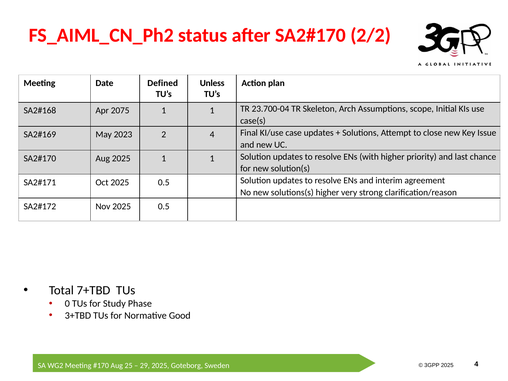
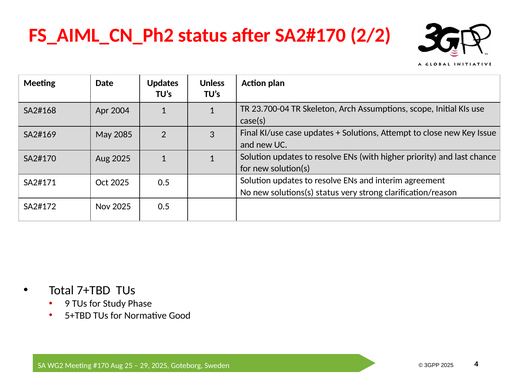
Date Defined: Defined -> Updates (163, 83)
2075: 2075 -> 2004 (120, 111)
2023: 2023 -> 2085 (123, 134)
2 4: 4 -> 3 (212, 134)
solutions(s higher: higher -> status (327, 193)
0: 0 -> 9 (67, 304)
3+TBD: 3+TBD -> 5+TBD (78, 315)
